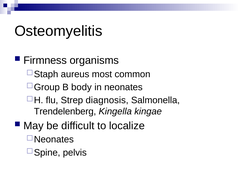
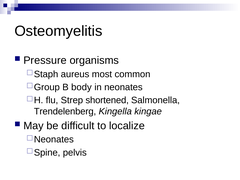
Firmness: Firmness -> Pressure (45, 60)
diagnosis: diagnosis -> shortened (107, 100)
